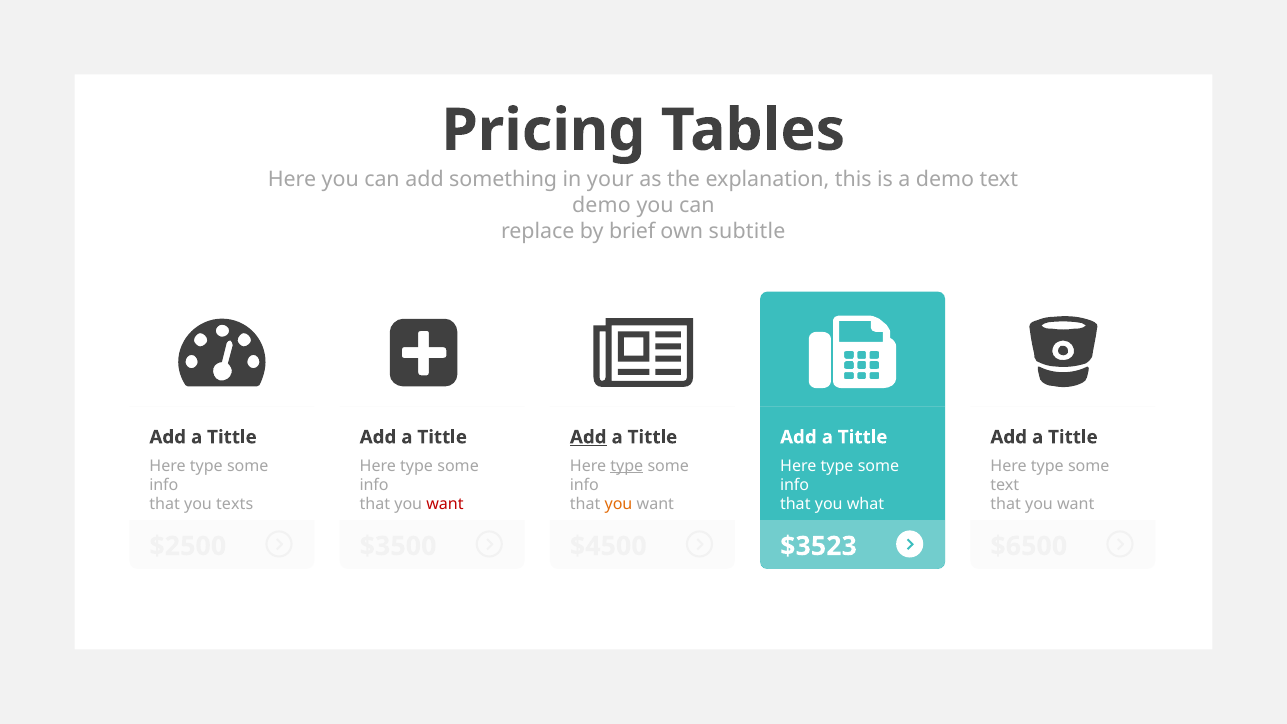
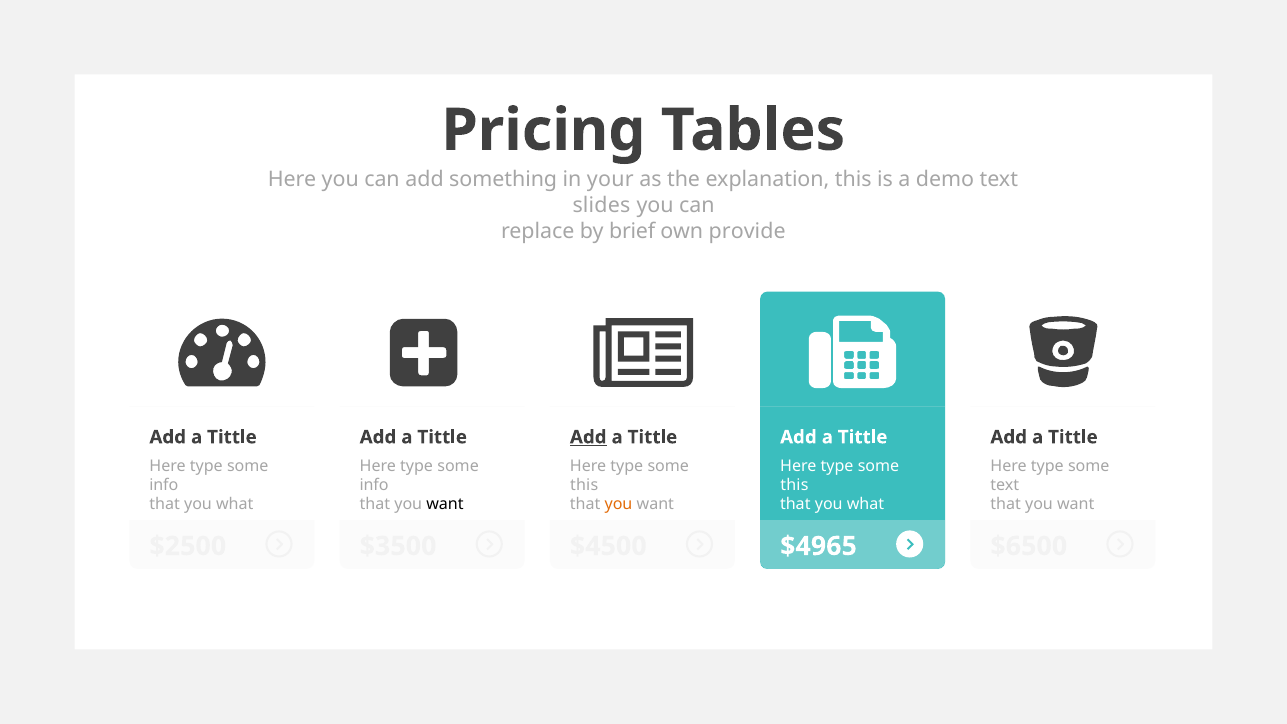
demo: demo -> slides (601, 205)
subtitle: subtitle -> provide (747, 231)
type underline: present -> none (627, 466)
info: info -> this (584, 485)
info: info -> this (794, 485)
texts: texts -> what (235, 505)
want colour: red -> black (445, 505)
$3523: $3523 -> $4965 (819, 546)
